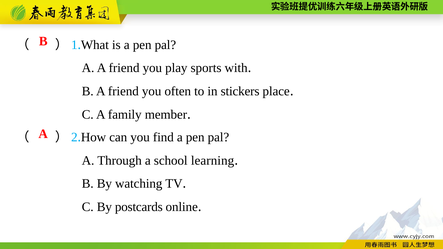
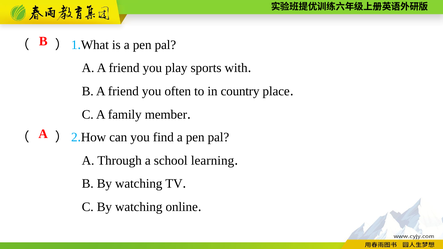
stickers: stickers -> country (240, 91)
C By postcards: postcards -> watching (139, 207)
